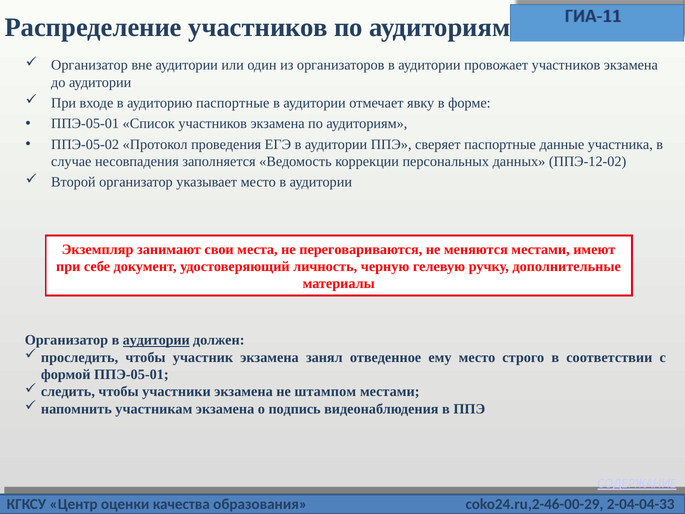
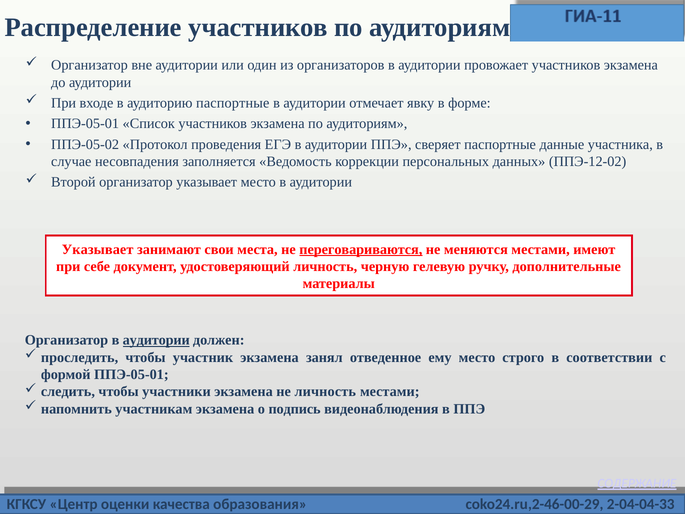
Экземпляр: Экземпляр -> Указывает (98, 249)
переговариваются underline: none -> present (361, 249)
не штампом: штампом -> личность (325, 391)
